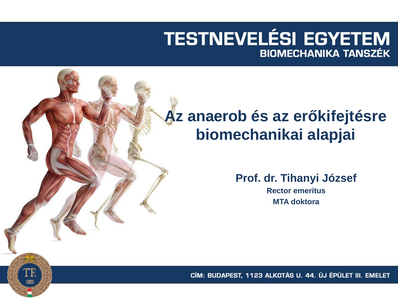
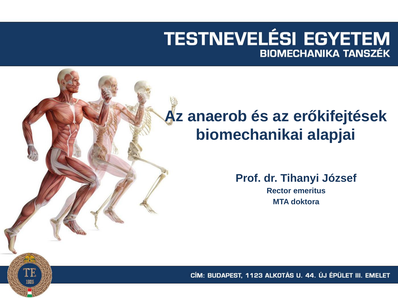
erőkifejtésre: erőkifejtésre -> erőkifejtések (340, 117)
